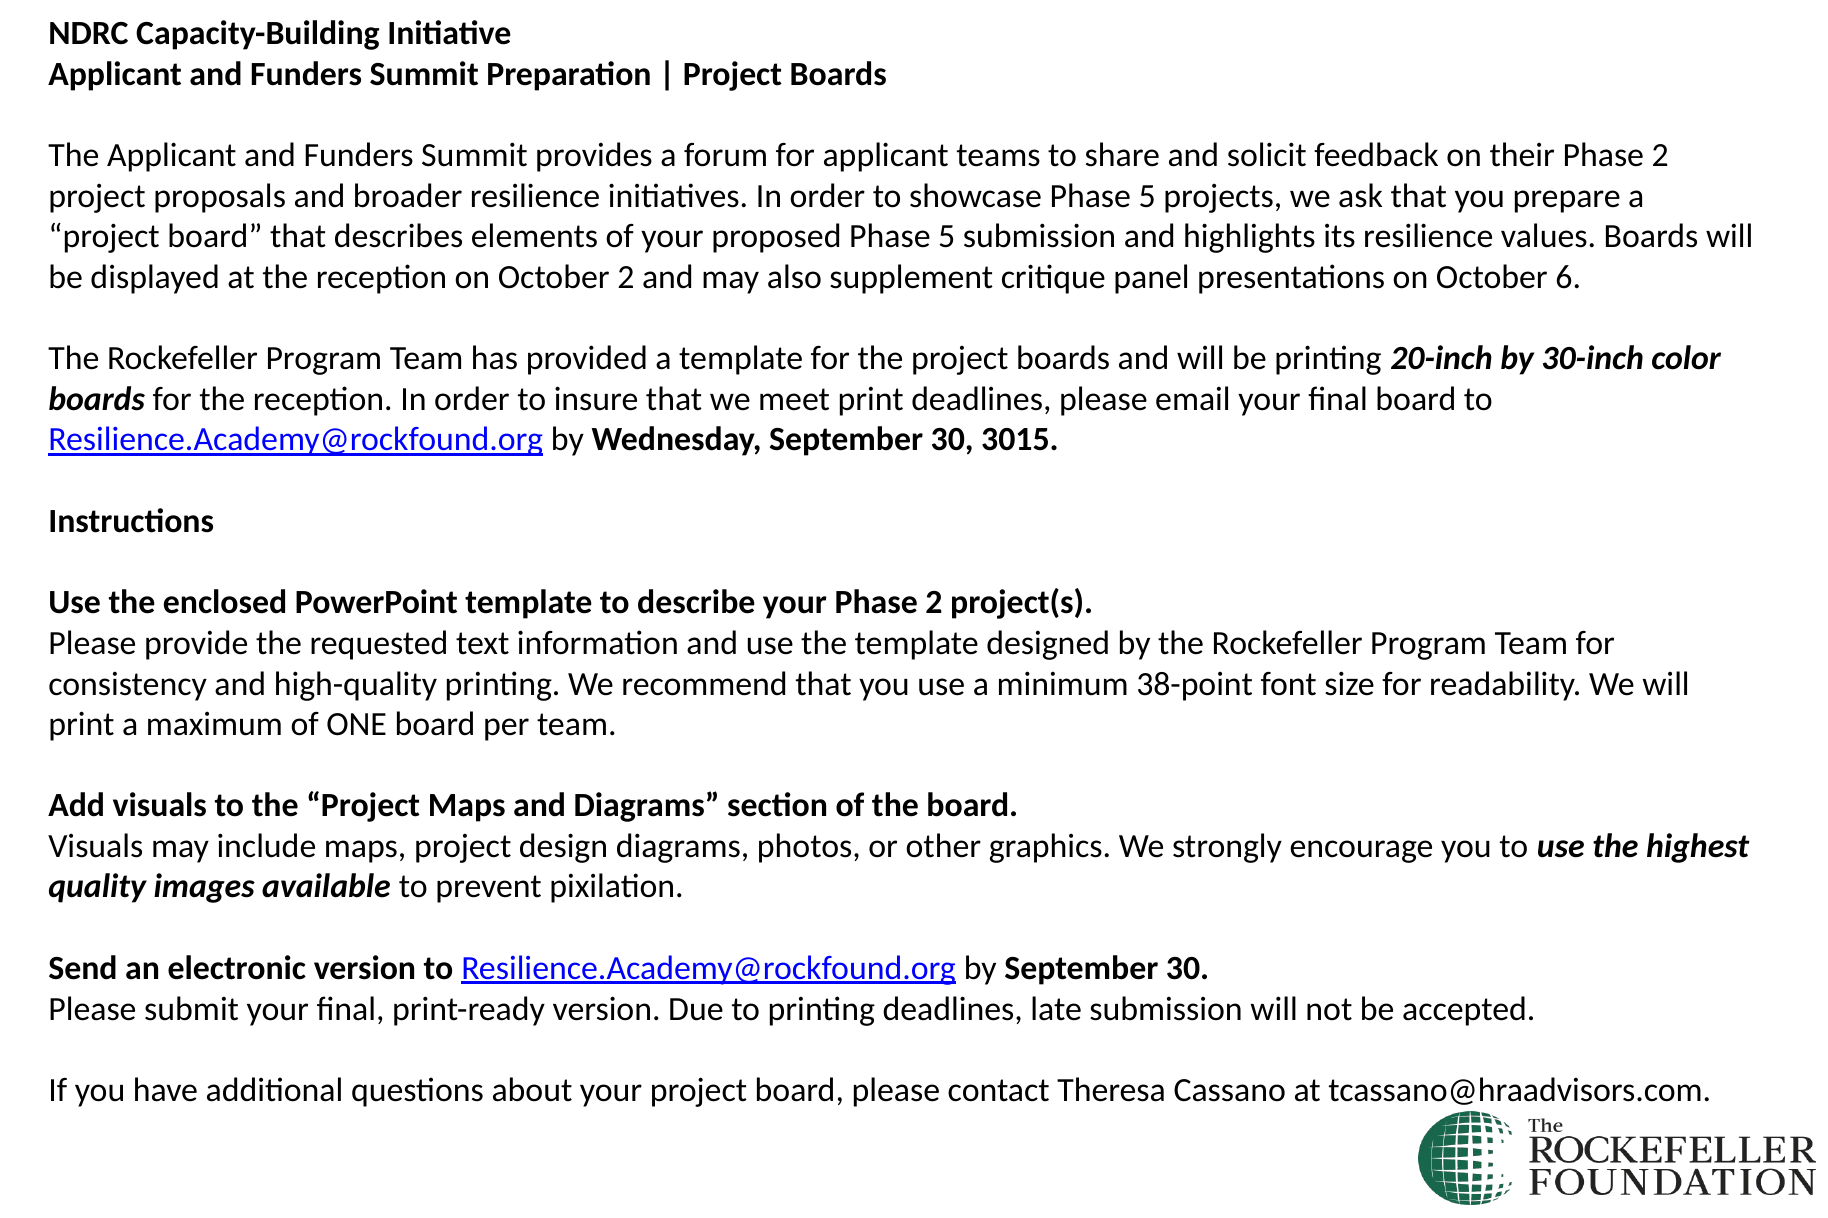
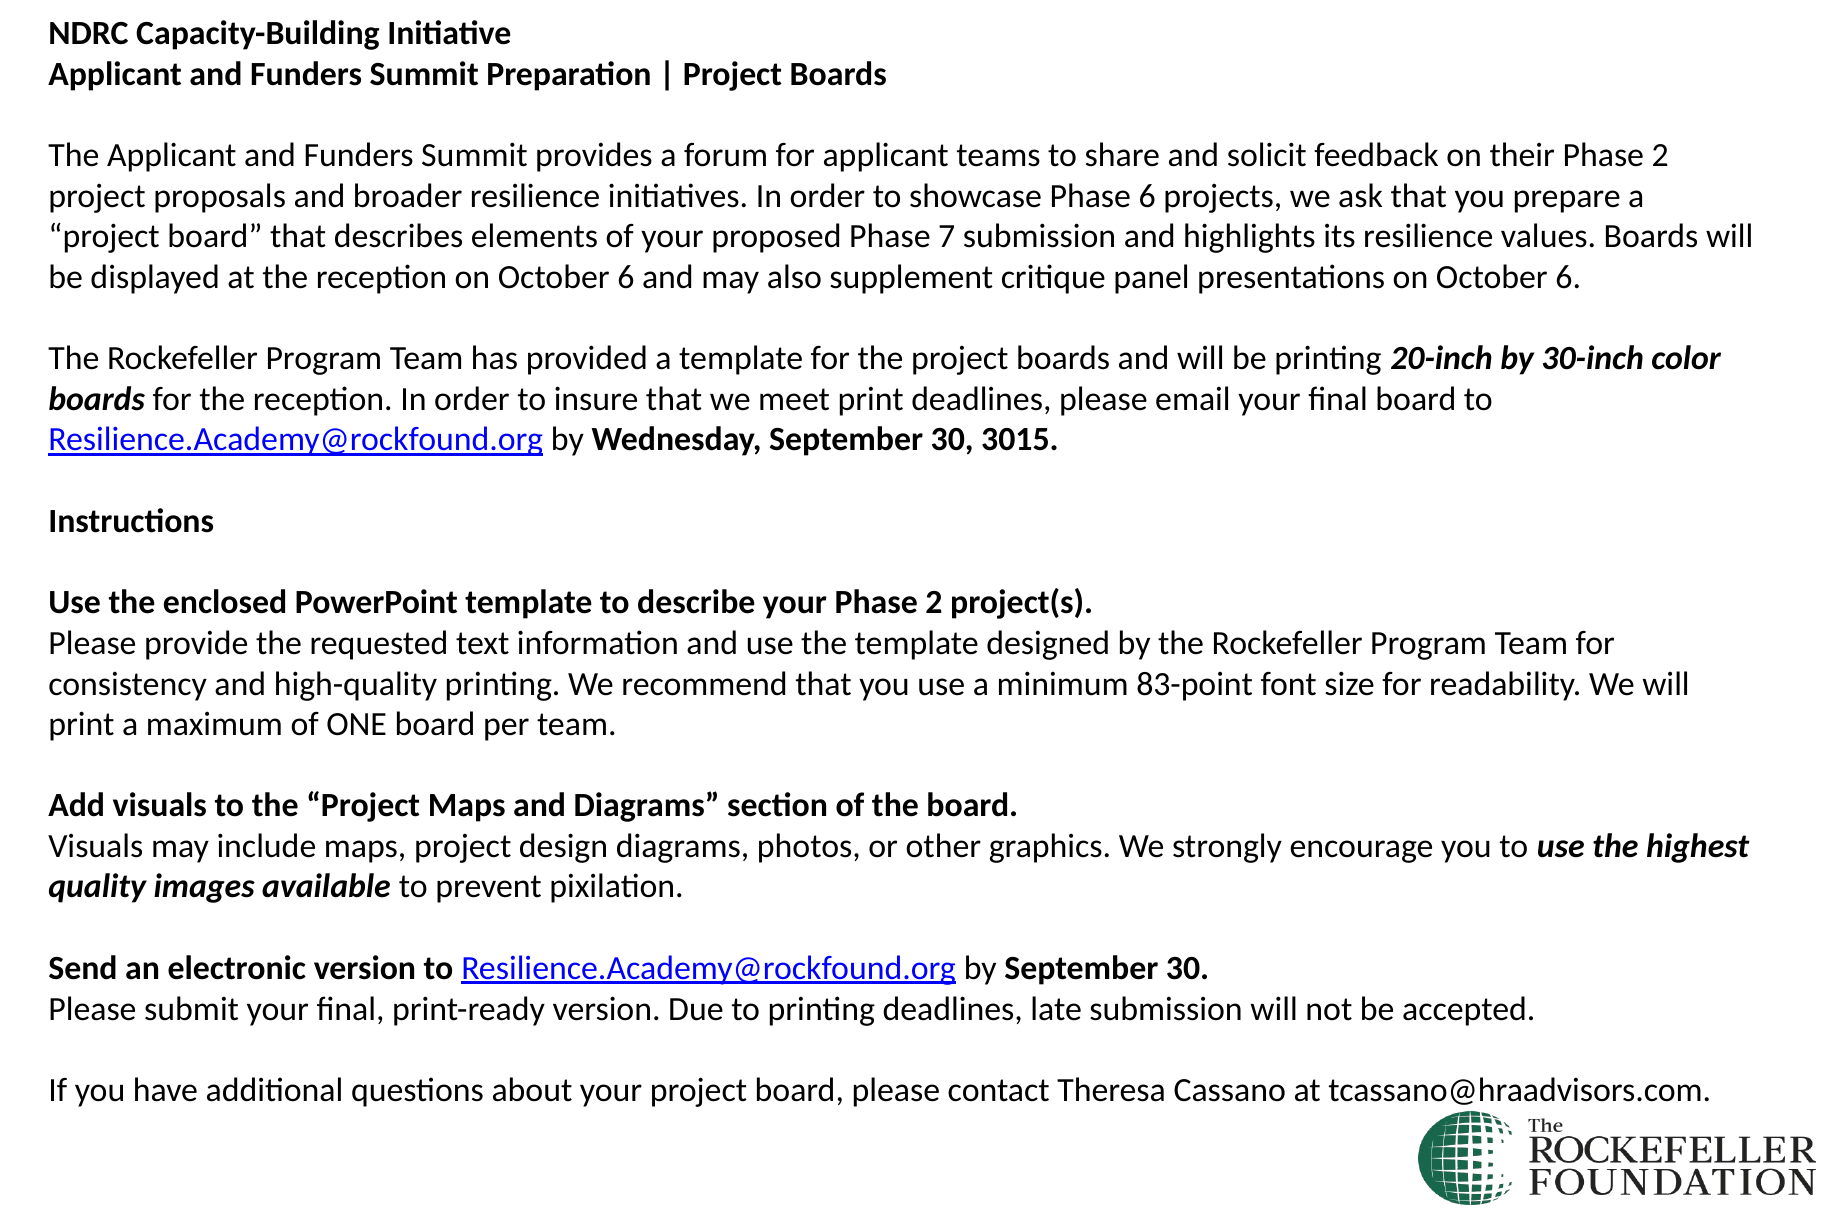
showcase Phase 5: 5 -> 6 (1147, 196)
proposed Phase 5: 5 -> 7 (947, 237)
reception on October 2: 2 -> 6 (626, 277)
38-point: 38-point -> 83-point (1195, 684)
